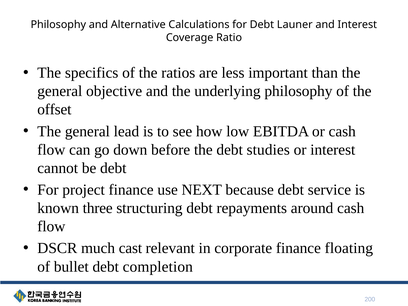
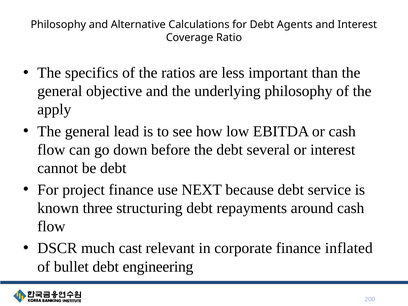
Launer: Launer -> Agents (295, 25)
offset: offset -> apply (54, 110)
studies: studies -> several (268, 150)
floating: floating -> inflated (349, 248)
completion: completion -> engineering (158, 267)
